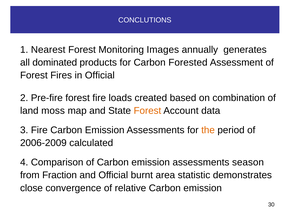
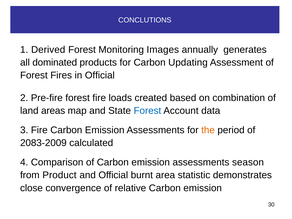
Nearest: Nearest -> Derived (48, 50)
Forested: Forested -> Updating (188, 62)
moss: moss -> areas (53, 111)
Forest colour: orange -> blue (147, 111)
2006-2009: 2006-2009 -> 2083-2009 (43, 143)
Fraction: Fraction -> Product (59, 175)
